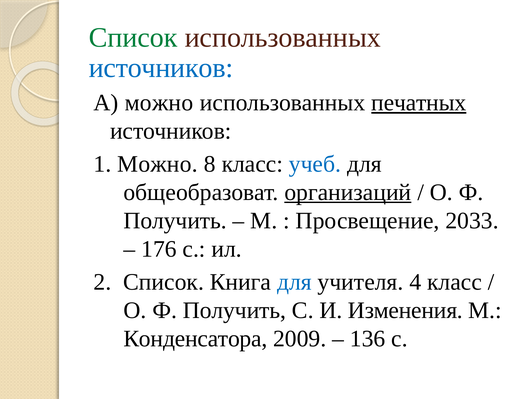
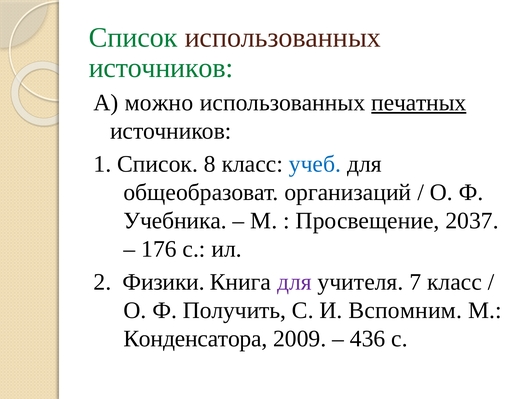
источников colour: blue -> green (161, 68)
1 Можно: Можно -> Список (158, 164)
организаций underline: present -> none (348, 192)
Получить: Получить -> Учебника (175, 221)
2033: 2033 -> 2037 (472, 221)
2 Список: Список -> Физики (164, 282)
для colour: blue -> purple (294, 282)
4: 4 -> 7 (415, 282)
Изменения: Изменения -> Вспомним (405, 310)
136: 136 -> 436 (368, 339)
